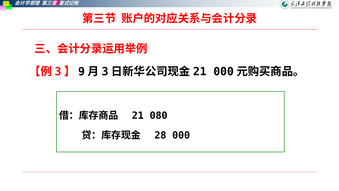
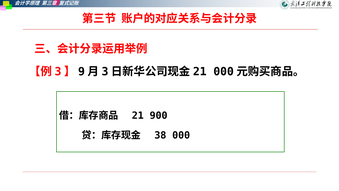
080: 080 -> 900 (159, 115)
28: 28 -> 38 (160, 135)
